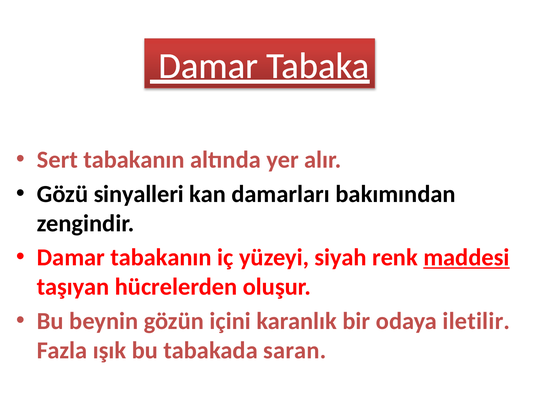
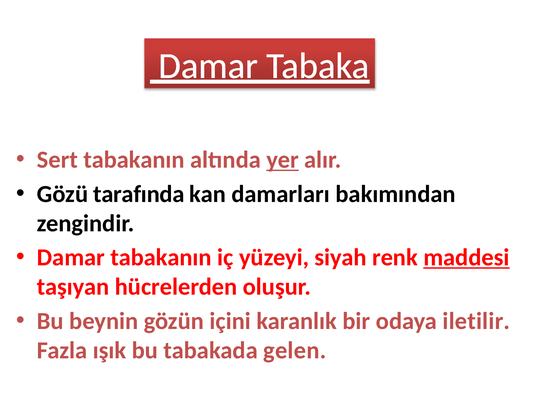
yer underline: none -> present (283, 160)
sinyalleri: sinyalleri -> tarafında (139, 194)
saran: saran -> gelen (295, 351)
